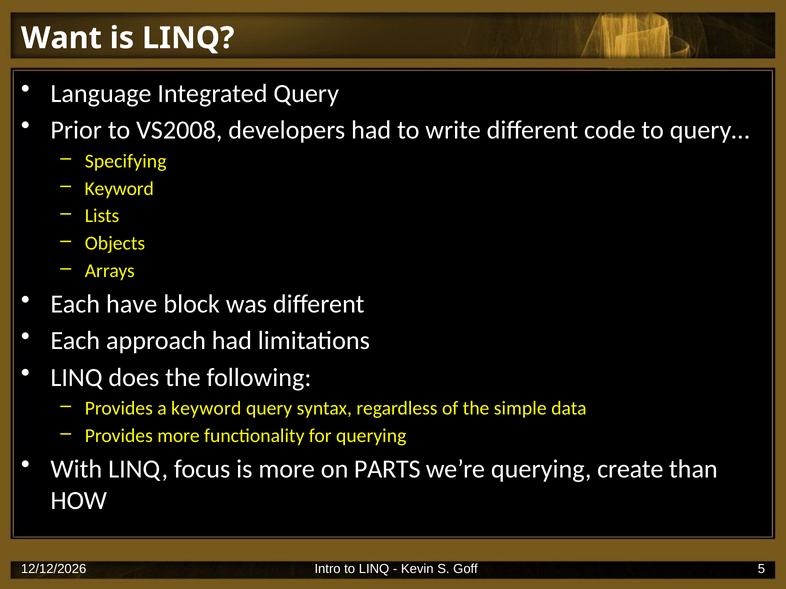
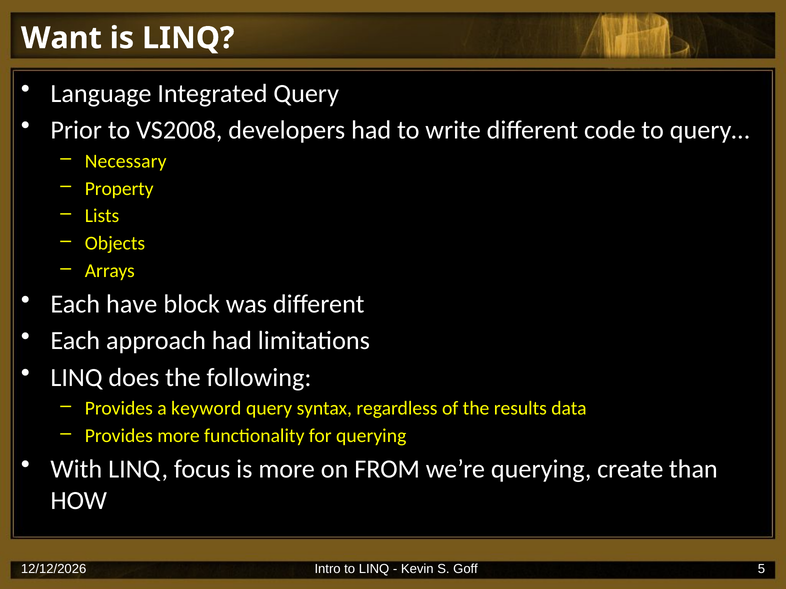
Specifying: Specifying -> Necessary (126, 161)
Keyword: Keyword -> Property (119, 189)
simple: simple -> results (520, 409)
PARTS: PARTS -> FROM (387, 469)
